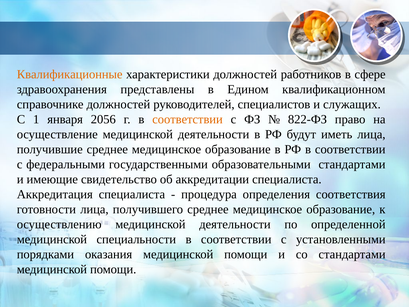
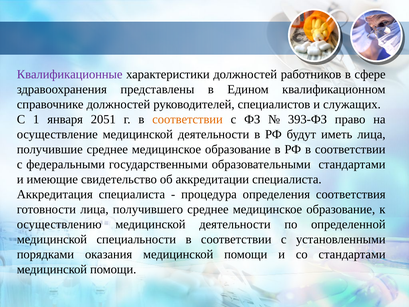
Квалификационные colour: orange -> purple (70, 74)
2056: 2056 -> 2051 (103, 119)
822-ФЗ: 822-ФЗ -> 393-ФЗ (307, 119)
